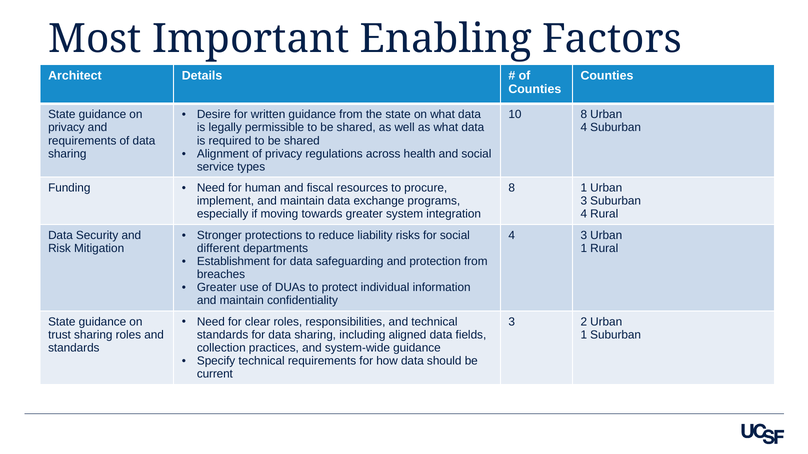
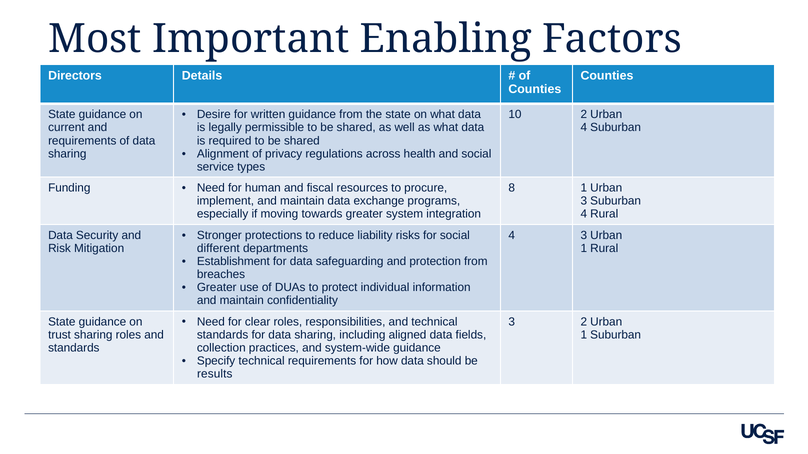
Architect: Architect -> Directors (75, 76)
10 8: 8 -> 2 (584, 115)
privacy: privacy -> current (66, 128)
current: current -> results (215, 374)
